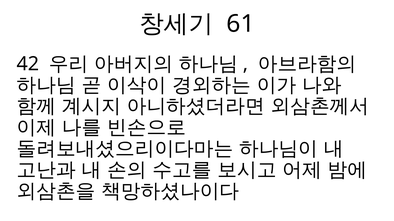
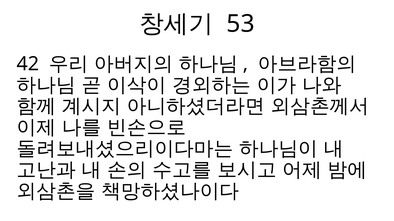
61: 61 -> 53 (241, 24)
